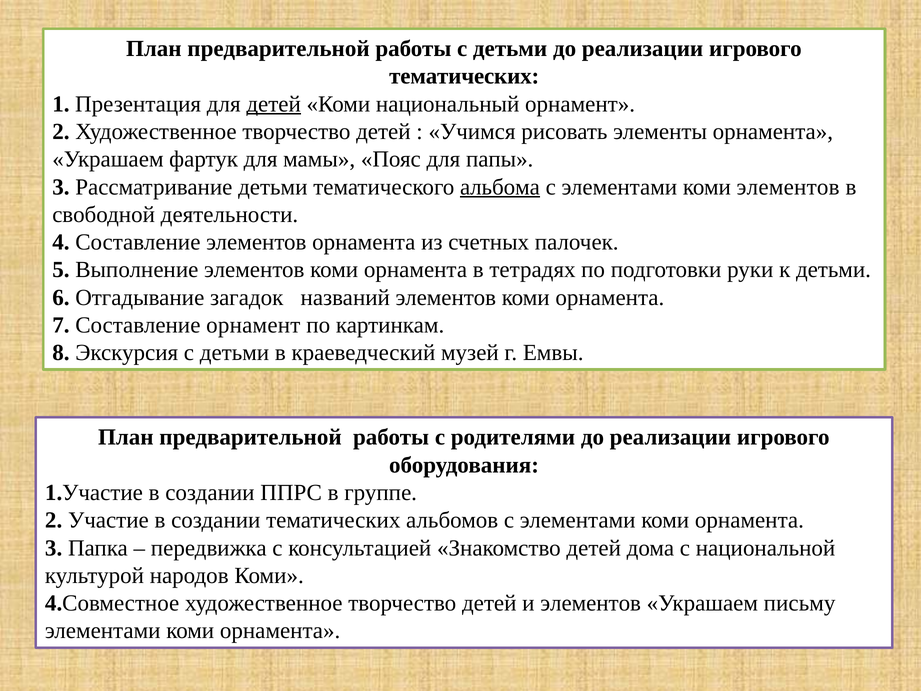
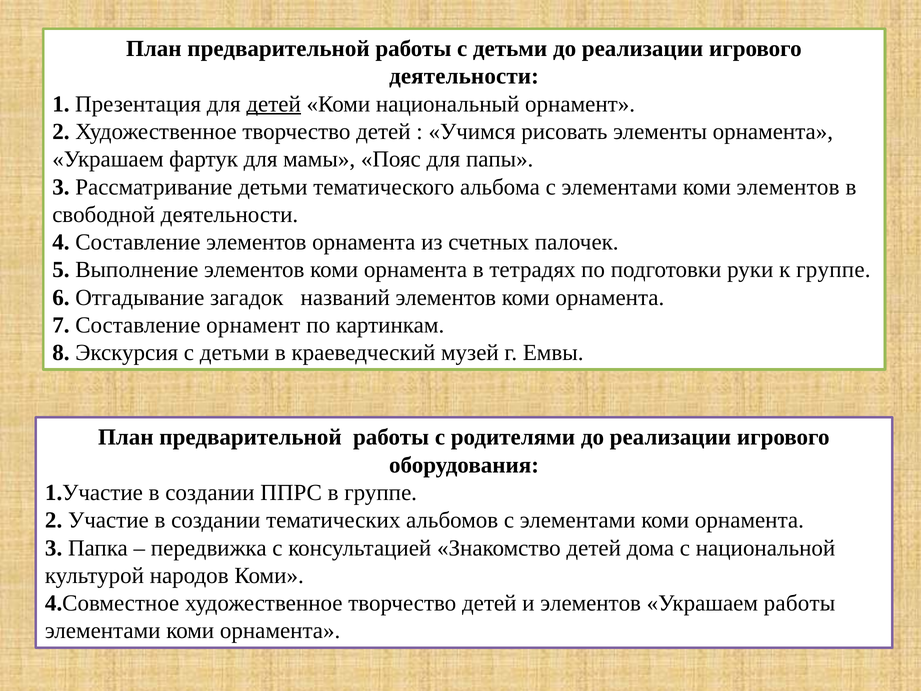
тематических: тематических -> деятельности (464, 76)
альбома underline: present -> none (500, 187)
к детьми: детьми -> группе (833, 270)
Украшаем письму: письму -> работы (800, 603)
